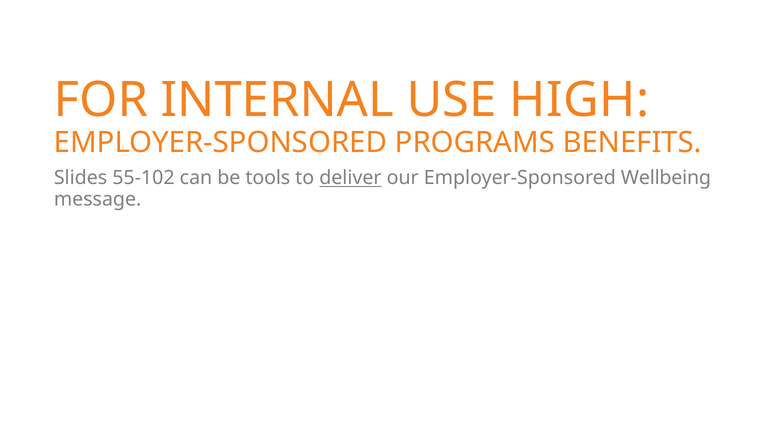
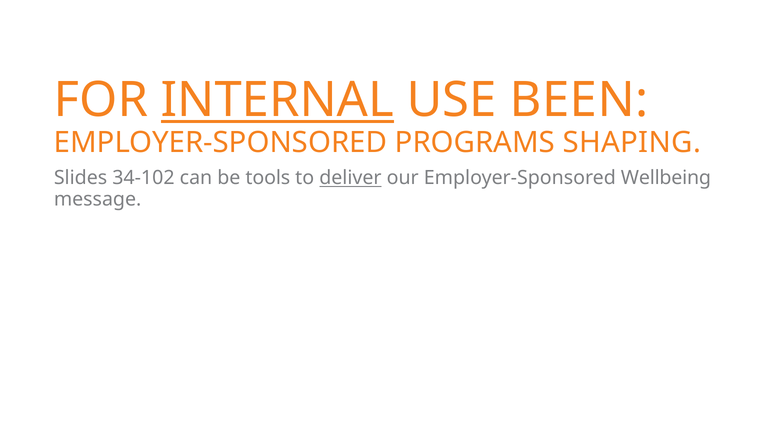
INTERNAL underline: none -> present (277, 100)
HIGH: HIGH -> BEEN (579, 100)
BENEFITS: BENEFITS -> SHAPING (632, 143)
55-102: 55-102 -> 34-102 (143, 178)
